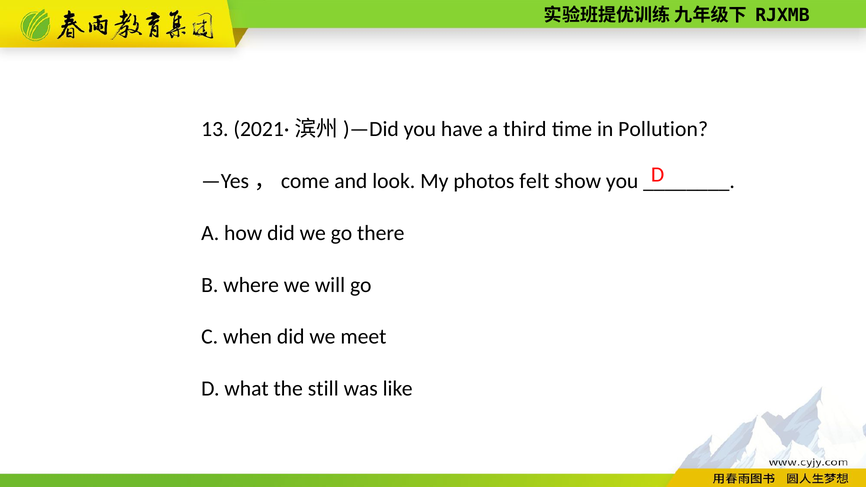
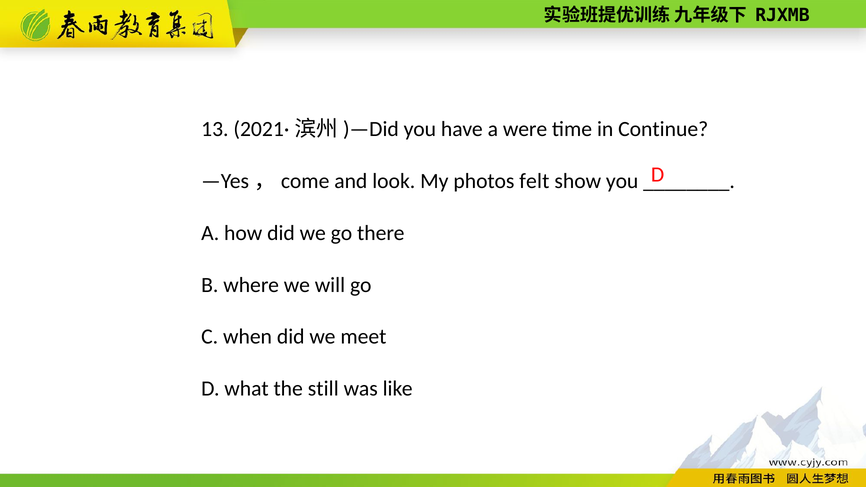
third: third -> were (525, 129)
Pollution: Pollution -> Continue (663, 129)
